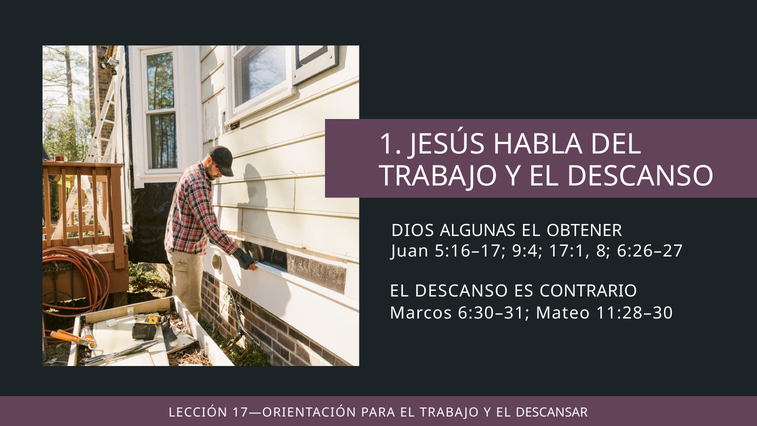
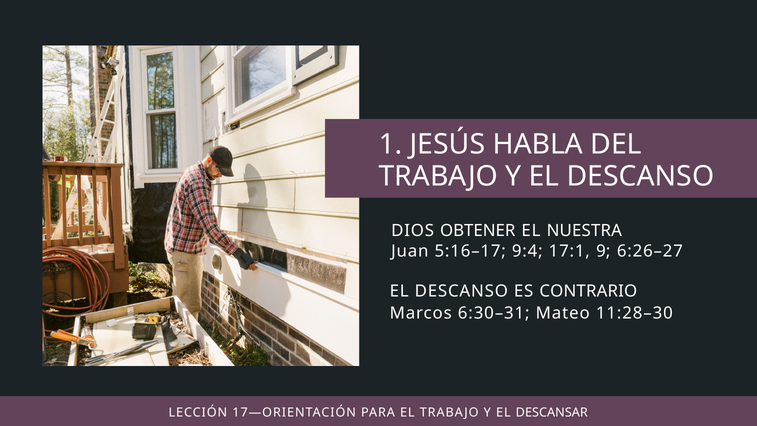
ALGUNAS: ALGUNAS -> OBTENER (478, 231)
OBTENER: OBTENER -> NUESTRA (584, 231)
8: 8 -> 9 (603, 251)
